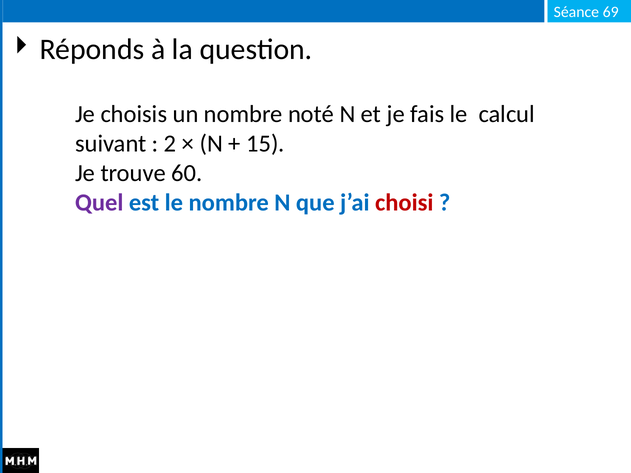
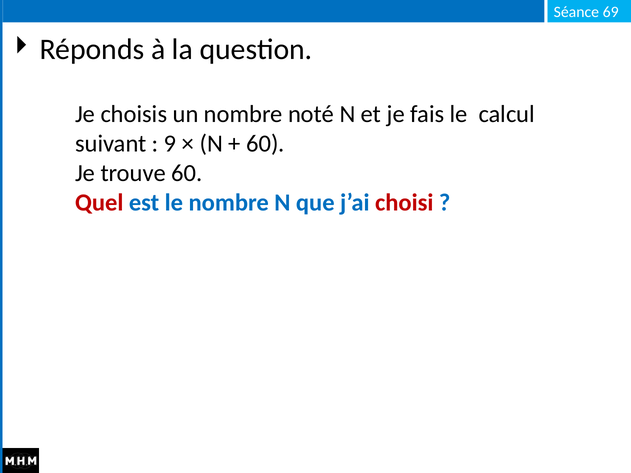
2: 2 -> 9 (170, 144)
15: 15 -> 60 (265, 144)
Quel colour: purple -> red (99, 203)
